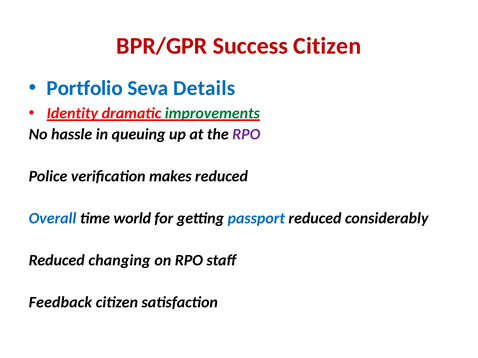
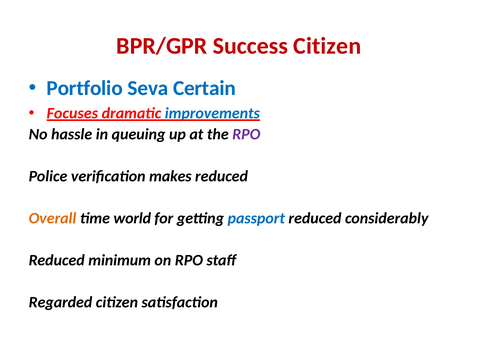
Details: Details -> Certain (204, 88)
Identity: Identity -> Focuses (72, 113)
improvements colour: green -> blue (212, 113)
Overall colour: blue -> orange (53, 219)
changing: changing -> minimum (120, 261)
Feedback: Feedback -> Regarded (60, 303)
